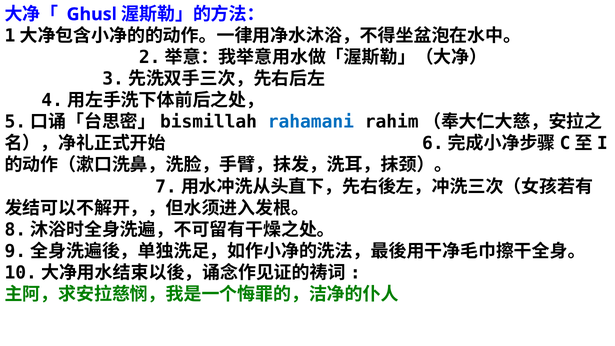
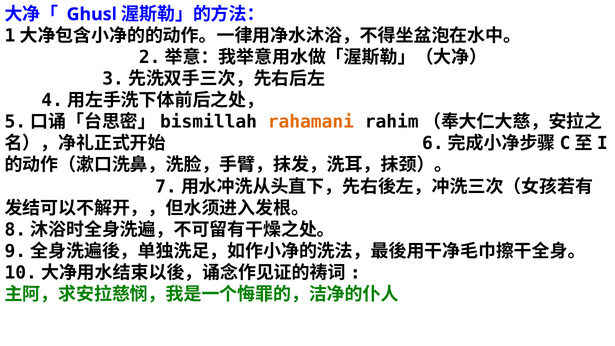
rahamani colour: blue -> orange (311, 122)
